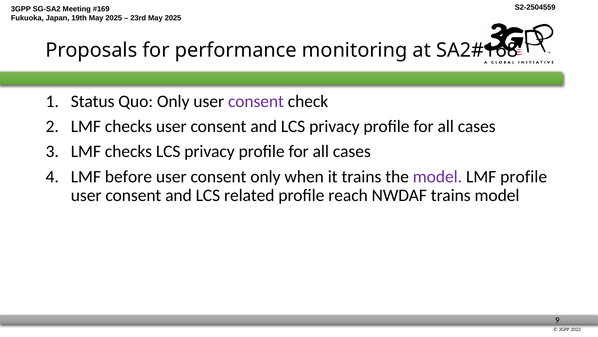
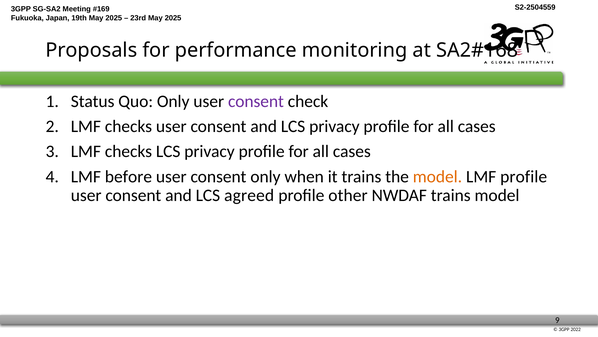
model colour: purple -> orange (437, 176)
related: related -> agreed (249, 195)
reach: reach -> other (348, 195)
